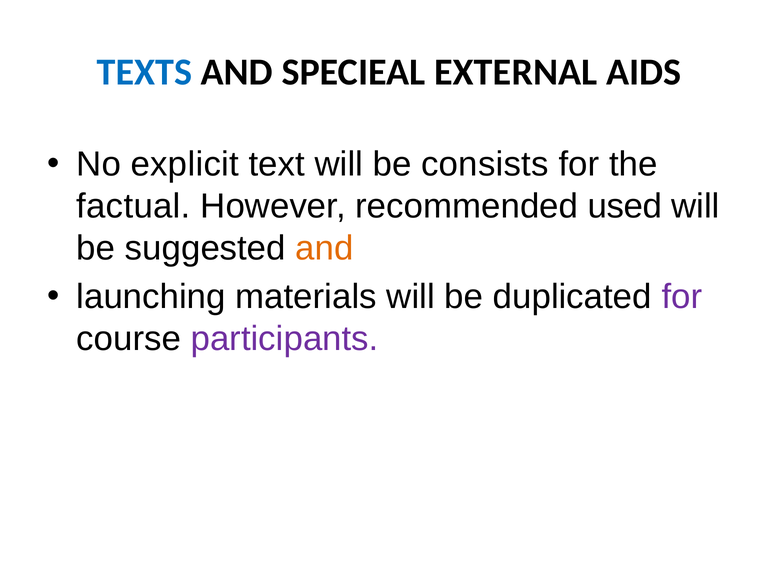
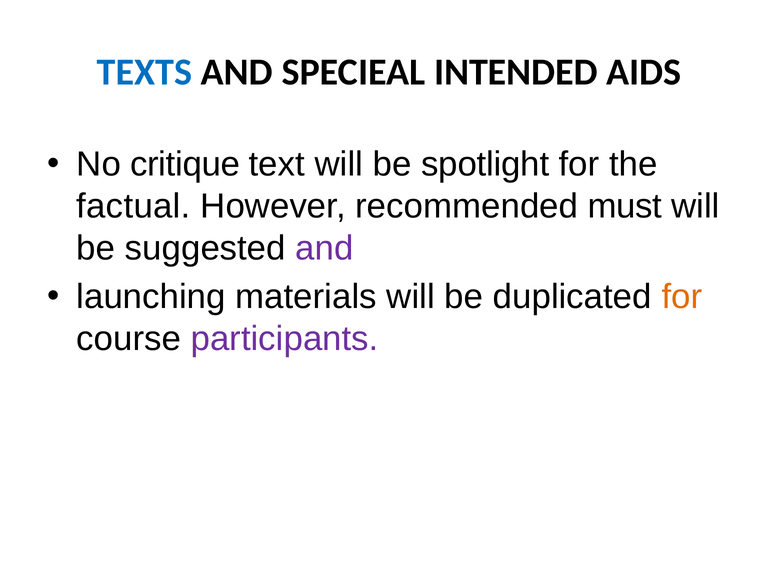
EXTERNAL: EXTERNAL -> INTENDED (516, 72)
explicit: explicit -> critique (185, 164)
consists: consists -> spotlight (485, 164)
used: used -> must (625, 206)
and colour: orange -> purple (324, 248)
for colour: purple -> orange (682, 297)
